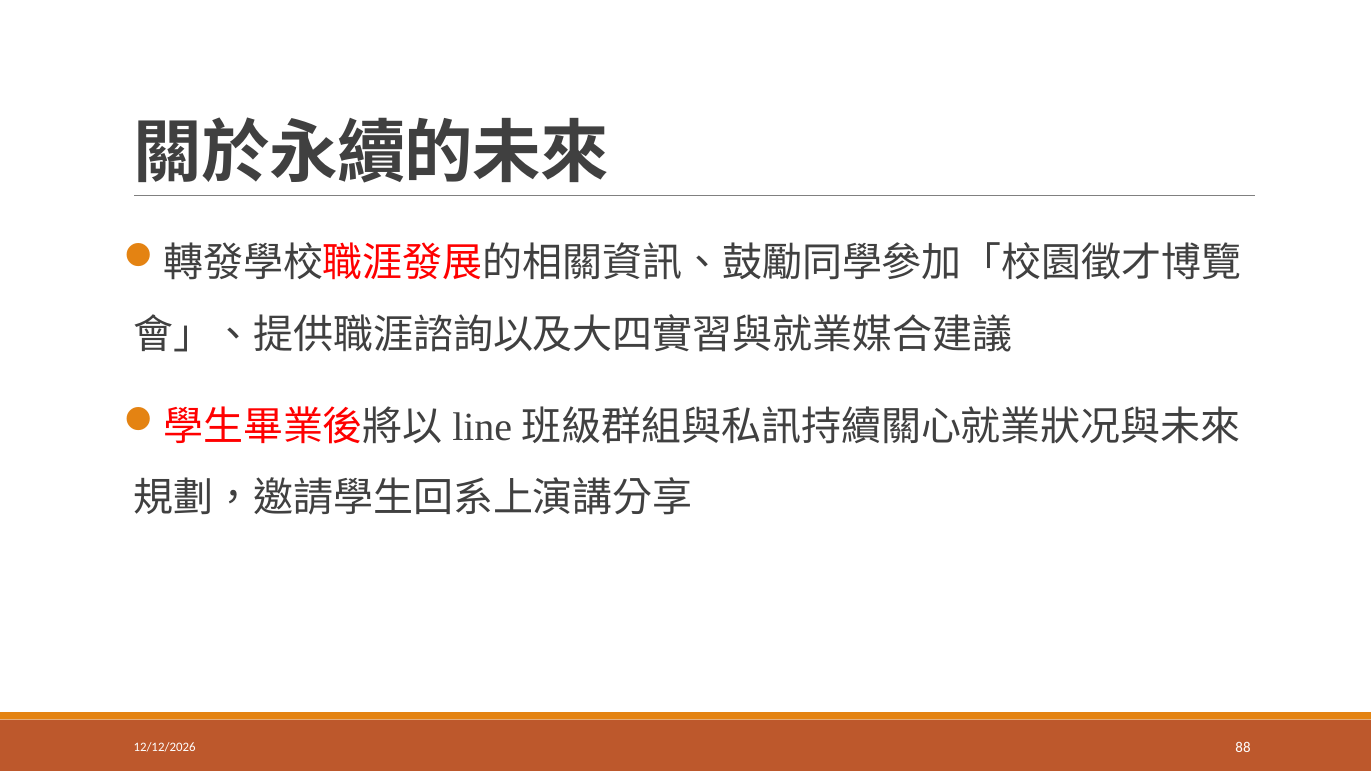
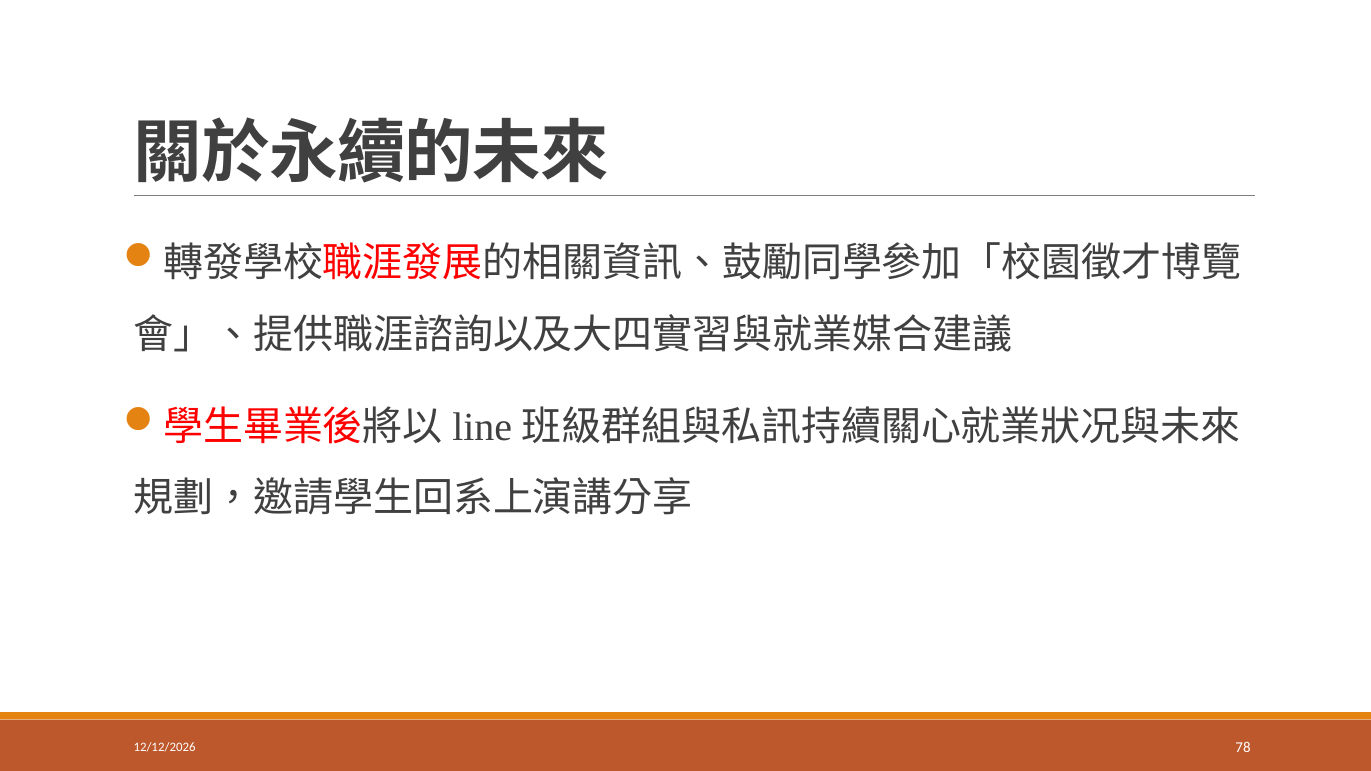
88: 88 -> 78 (1243, 748)
